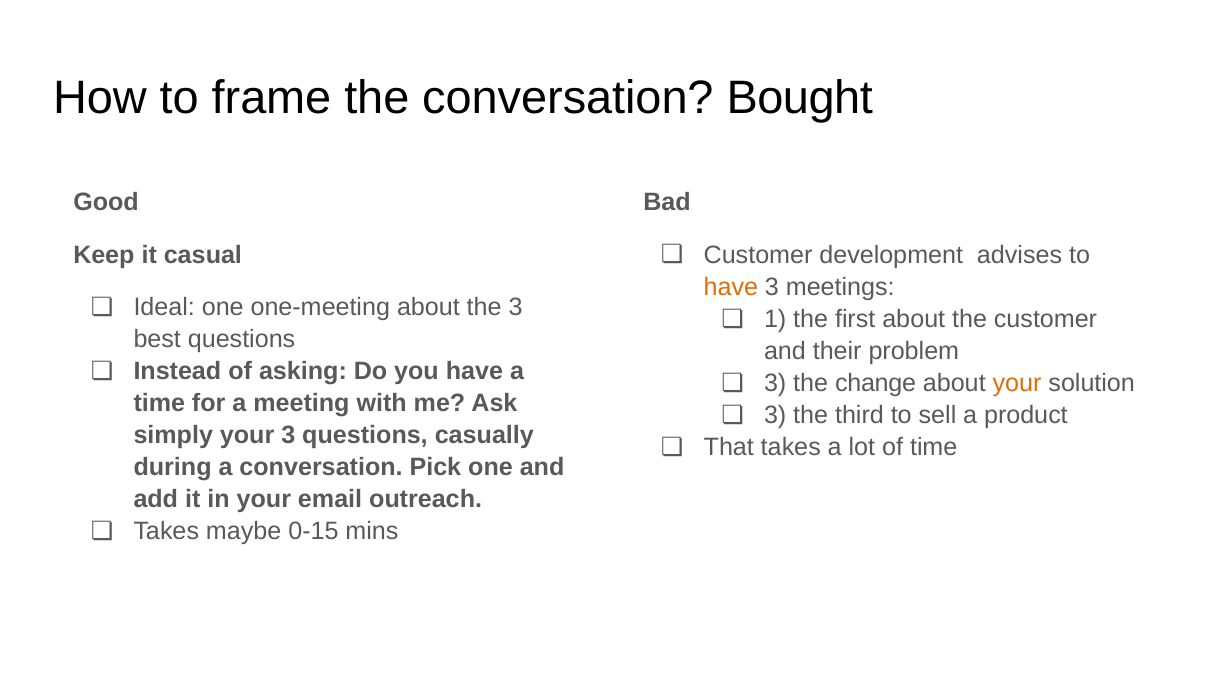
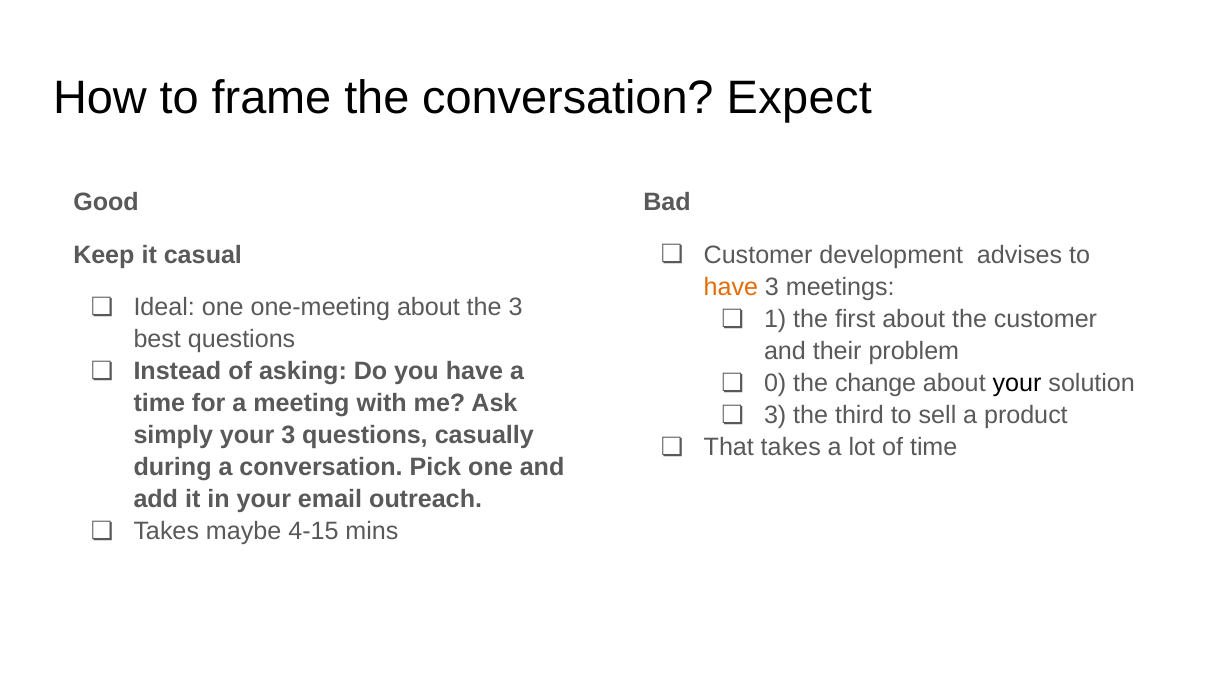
Bought: Bought -> Expect (799, 98)
3: 3 -> 0 (775, 383)
your colour: orange -> black (1017, 383)
0-15: 0-15 -> 4-15 (313, 532)
